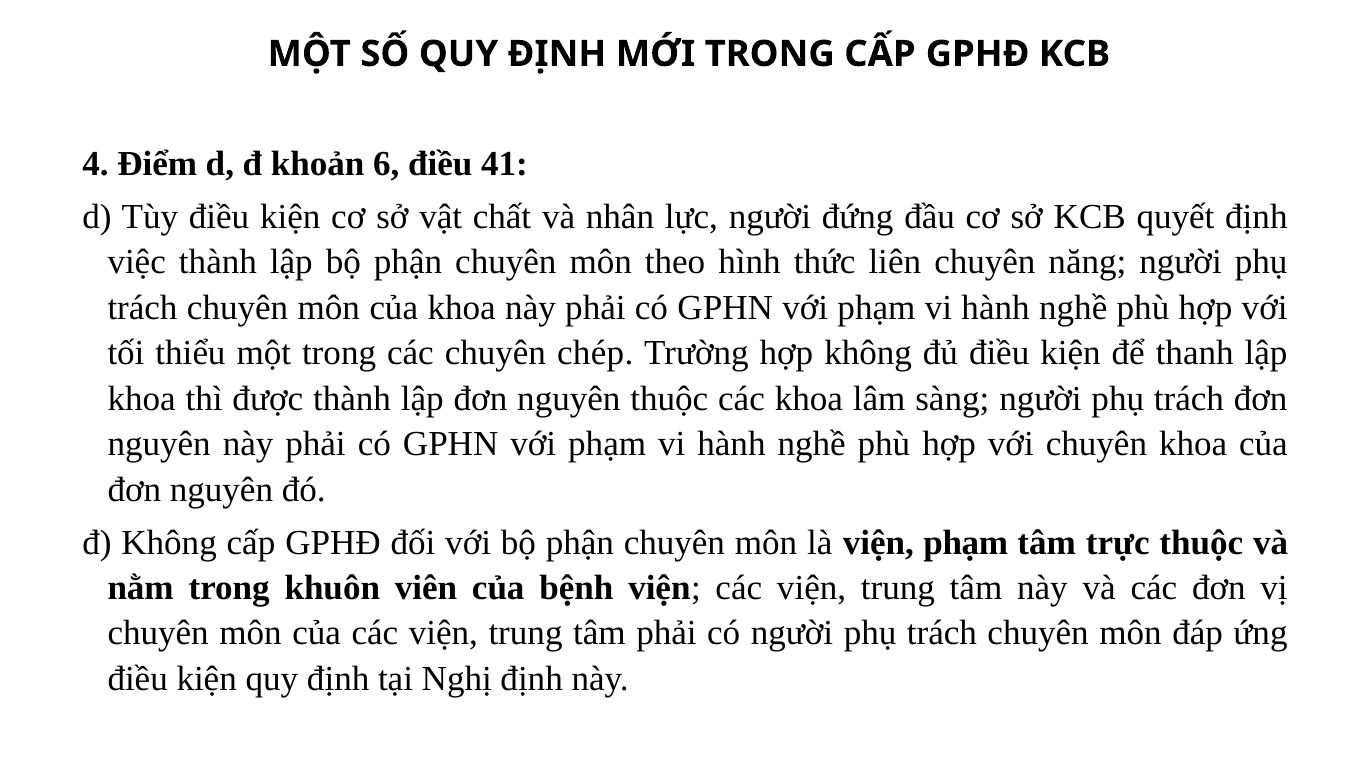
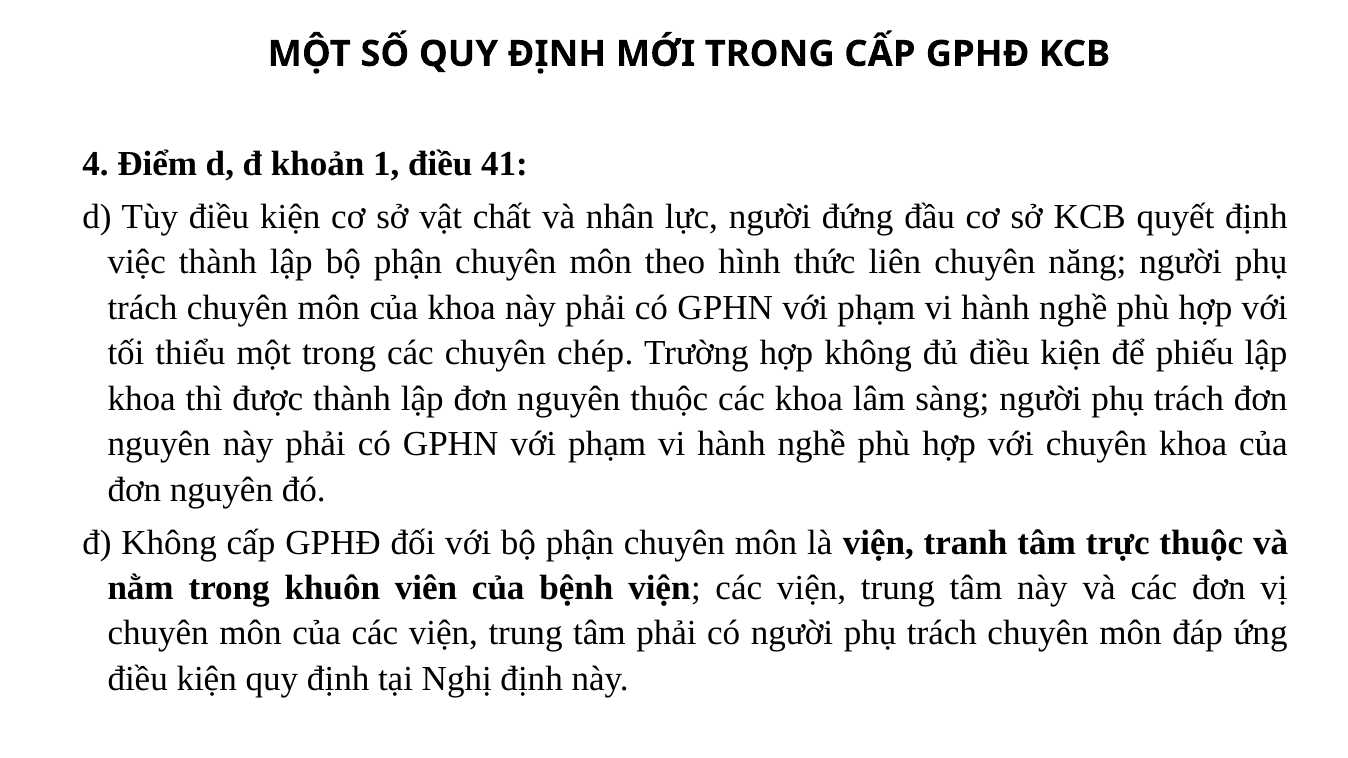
6: 6 -> 1 (386, 164)
thanh: thanh -> phiếu (1195, 353)
viện phạm: phạm -> tranh (966, 543)
